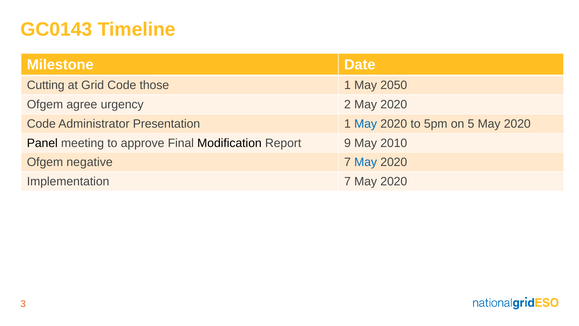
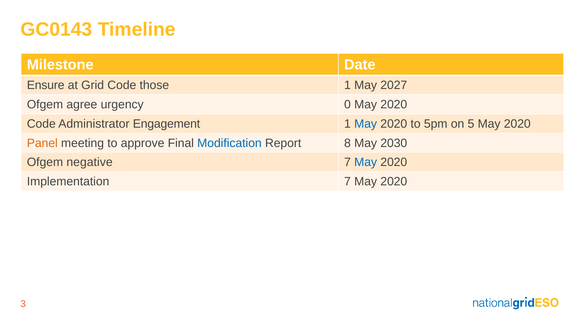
Cutting: Cutting -> Ensure (46, 85)
2050: 2050 -> 2027 (394, 85)
2: 2 -> 0 (348, 104)
Presentation: Presentation -> Engagement (167, 124)
Panel colour: black -> orange (42, 143)
Modification colour: black -> blue (229, 143)
9: 9 -> 8 (348, 143)
2010: 2010 -> 2030 (394, 143)
